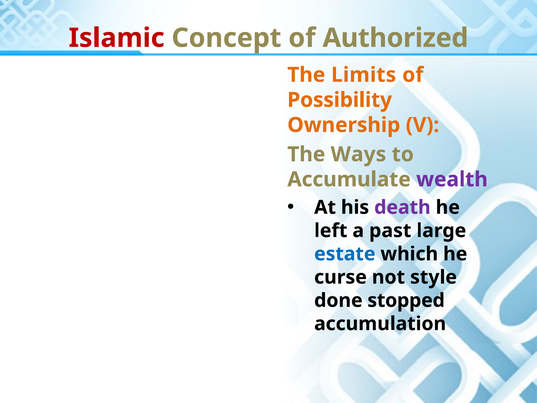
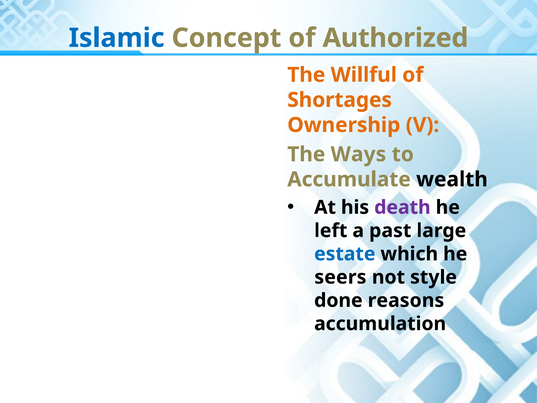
Islamic colour: red -> blue (117, 38)
Limits: Limits -> Willful (364, 75)
Possibility: Possibility -> Shortages (340, 100)
wealth colour: purple -> black (452, 179)
curse: curse -> seers (340, 277)
stopped: stopped -> reasons (406, 300)
